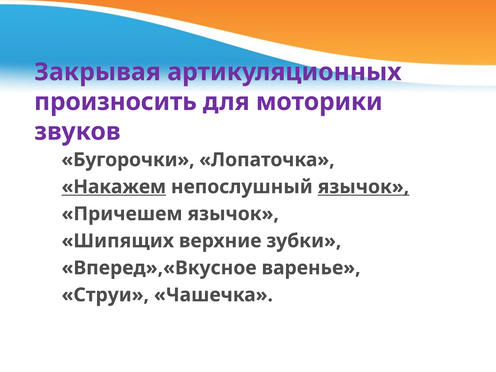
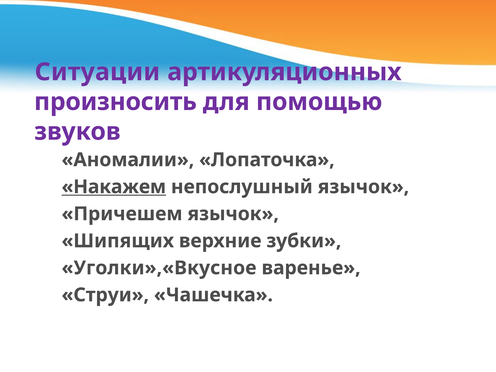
Закрывая: Закрывая -> Ситуации (97, 72)
моторики: моторики -> помощью (319, 102)
Бугорочки: Бугорочки -> Аномалии (128, 160)
язычок underline: present -> none (363, 187)
Вперед»,«Вкусное: Вперед»,«Вкусное -> Уголки»,«Вкусное (159, 268)
